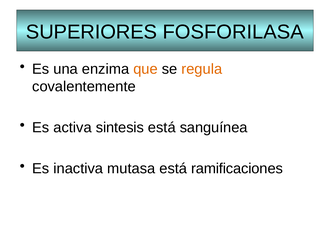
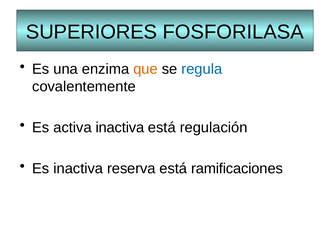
regula colour: orange -> blue (202, 69)
activa sintesis: sintesis -> inactiva (120, 128)
sanguínea: sanguínea -> regulación (214, 128)
mutasa: mutasa -> reserva (131, 169)
